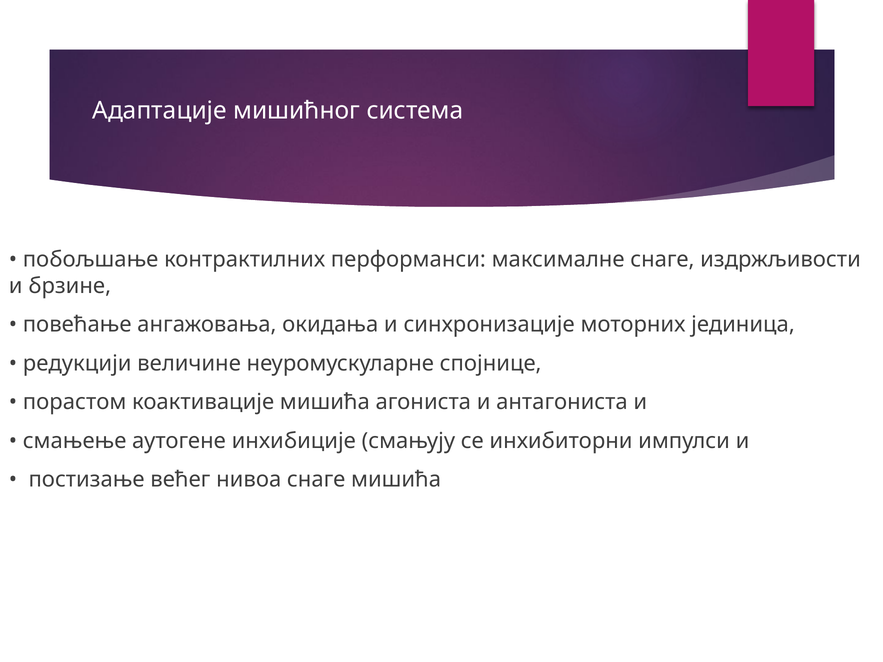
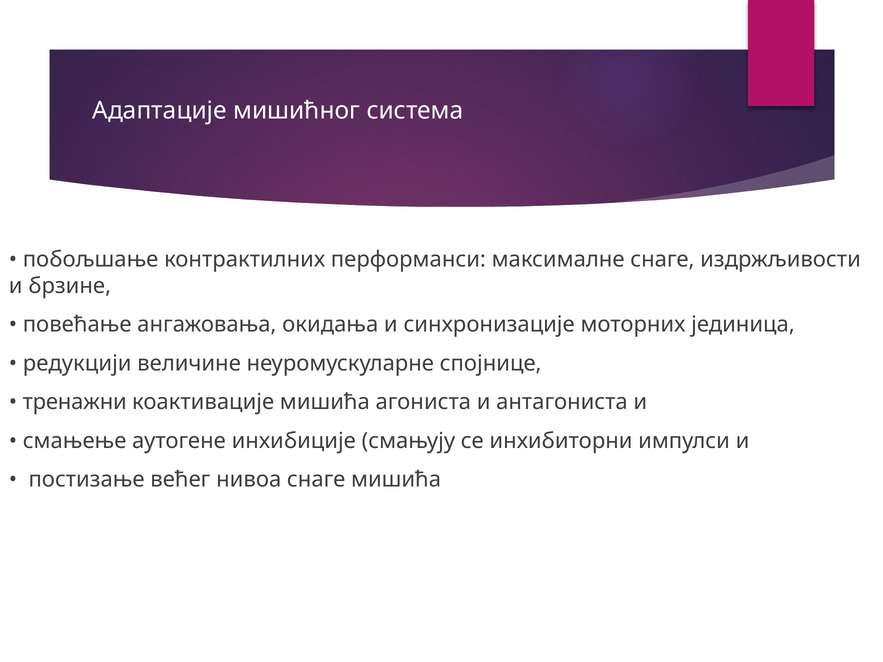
порастом: порастом -> тренажни (75, 402)
